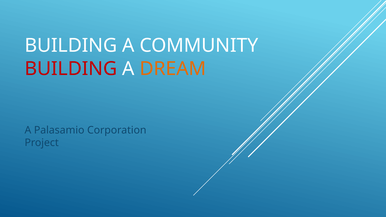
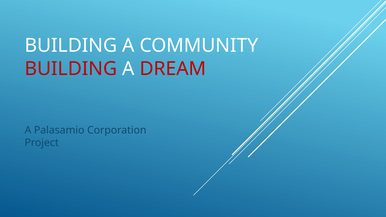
DREAM colour: orange -> red (173, 69)
